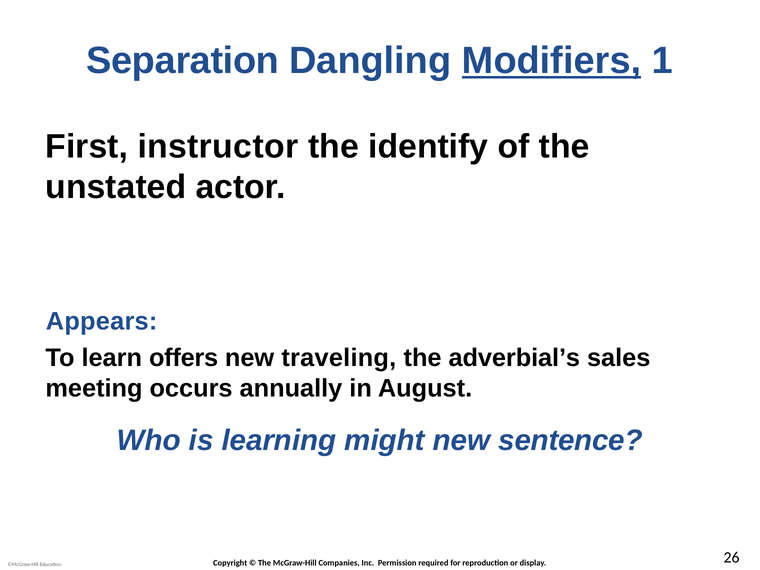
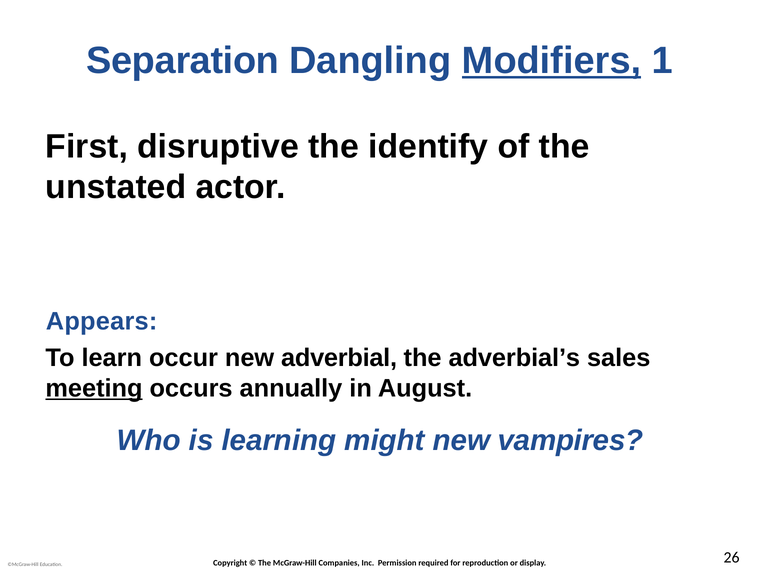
instructor: instructor -> disruptive (218, 147)
offers: offers -> occur (184, 358)
traveling: traveling -> adverbial (339, 358)
meeting underline: none -> present (94, 389)
sentence: sentence -> vampires (571, 441)
